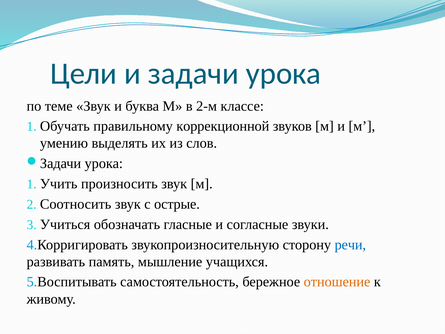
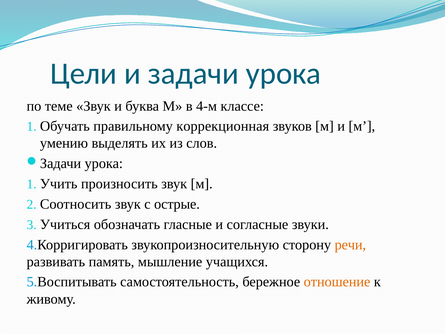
2-м: 2-м -> 4-м (207, 106)
коррекционной: коррекционной -> коррекционная (223, 126)
речи colour: blue -> orange (350, 244)
